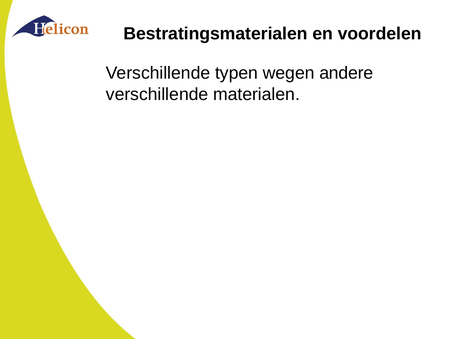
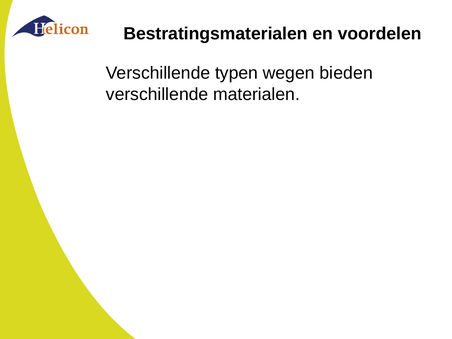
andere: andere -> bieden (346, 73)
